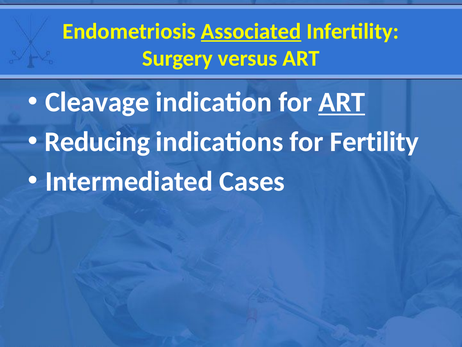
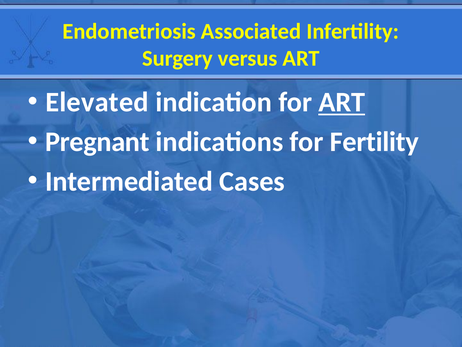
Associated underline: present -> none (251, 31)
Cleavage: Cleavage -> Elevated (97, 102)
Reducing: Reducing -> Pregnant (97, 142)
